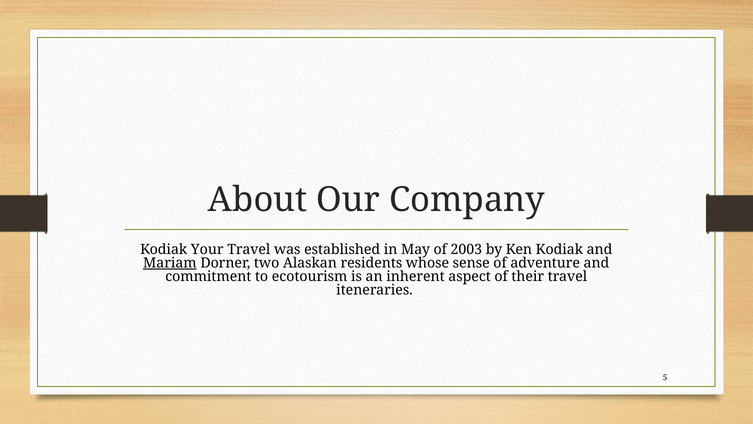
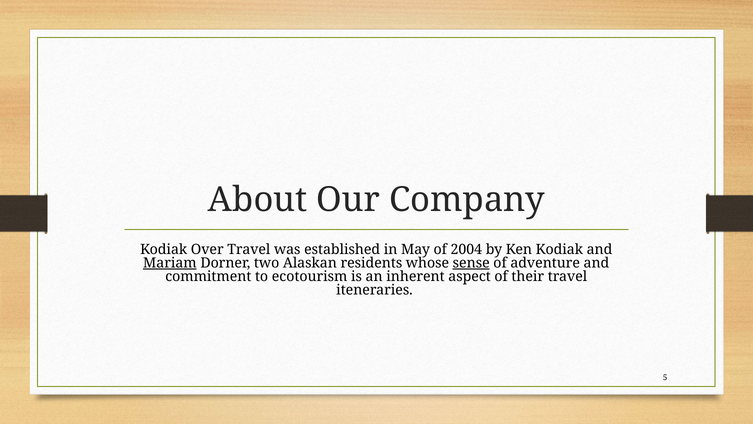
Your: Your -> Over (207, 249)
2003: 2003 -> 2004 (466, 249)
sense underline: none -> present (471, 263)
